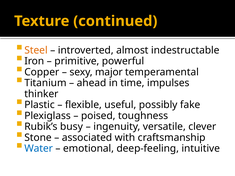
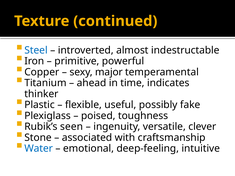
Steel colour: orange -> blue (36, 50)
impulses: impulses -> indicates (168, 83)
busy: busy -> seen (72, 127)
